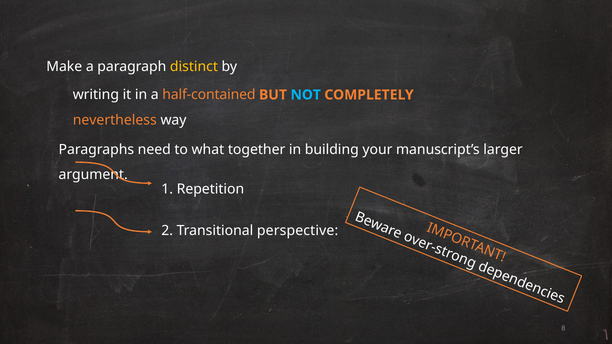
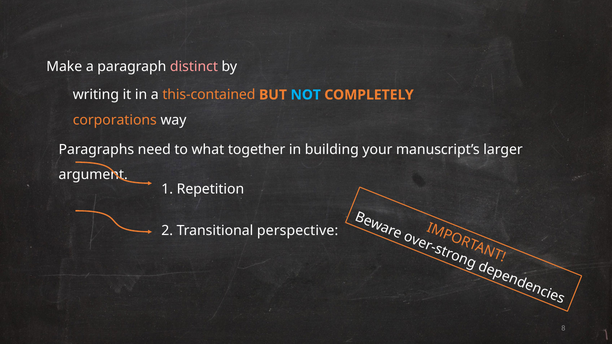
distinct colour: yellow -> pink (194, 67)
half-contained: half-contained -> this-contained (209, 95)
nevertheless: nevertheless -> corporations (115, 120)
